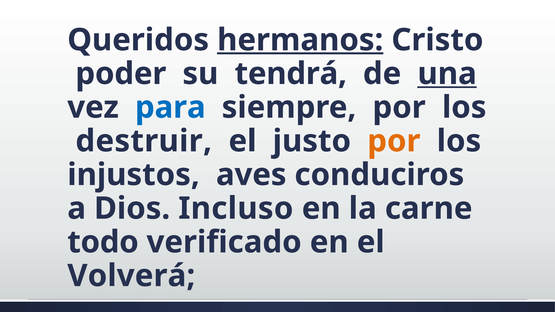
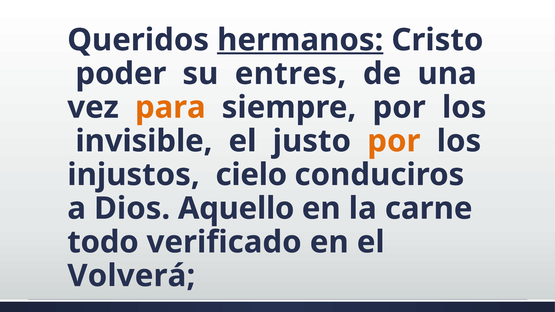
tendrá: tendrá -> entres (290, 74)
una underline: present -> none (447, 74)
para colour: blue -> orange (170, 107)
destruir: destruir -> invisible (144, 141)
aves: aves -> cielo (251, 175)
Incluso: Incluso -> Aquello (236, 209)
